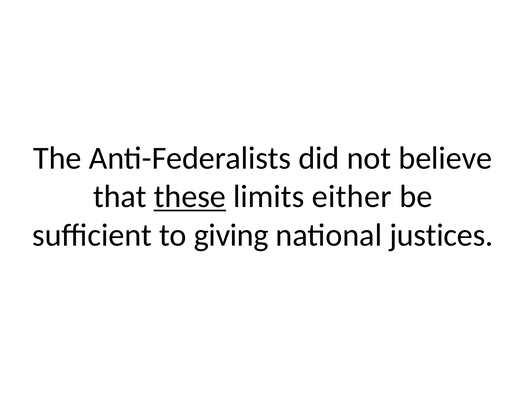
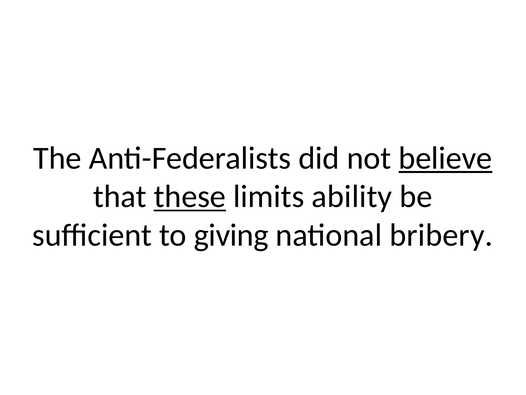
believe underline: none -> present (445, 158)
either: either -> ability (352, 196)
justices: justices -> bribery (441, 235)
